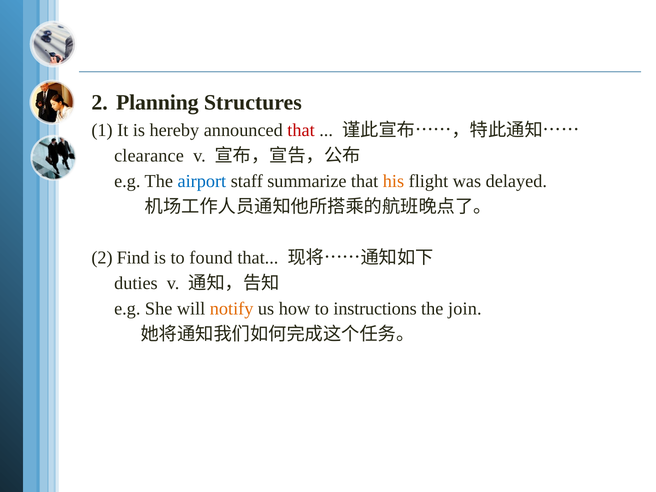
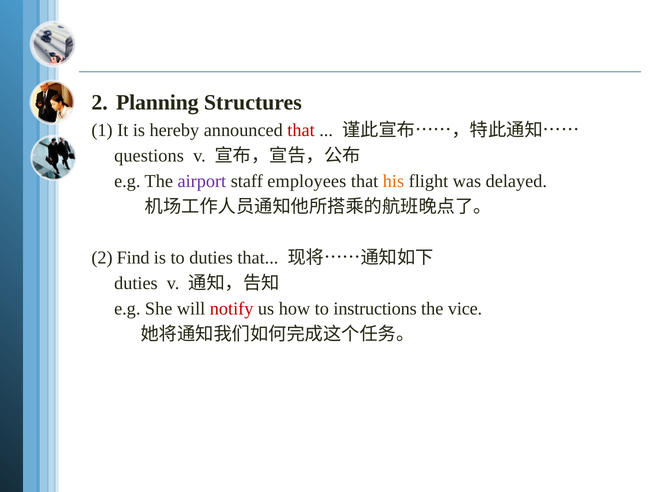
clearance: clearance -> questions (149, 156)
airport colour: blue -> purple (202, 181)
summarize: summarize -> employees (307, 181)
to found: found -> duties (211, 258)
notify colour: orange -> red (232, 309)
join: join -> vice (465, 309)
